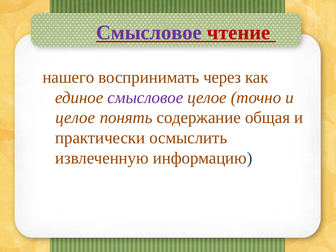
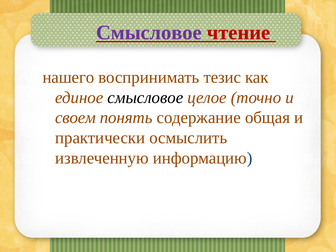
через: через -> тезис (222, 77)
смысловое colour: purple -> black (145, 97)
целое: целое -> своем (75, 118)
